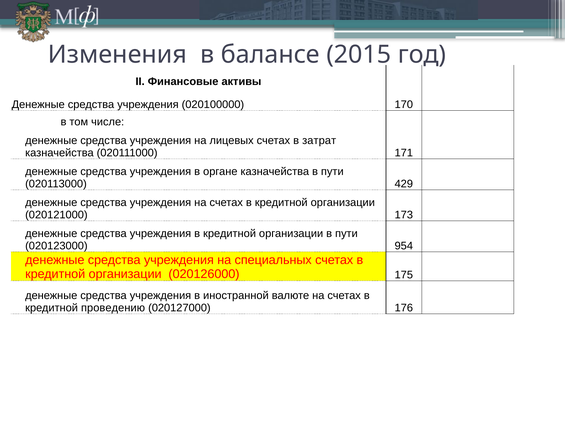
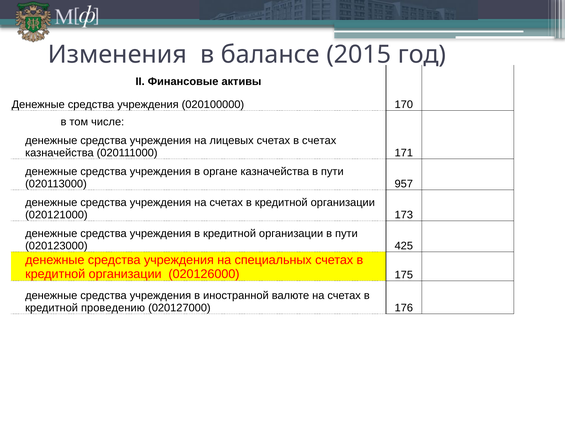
в затрат: затрат -> счетах (319, 141)
429: 429 -> 957 (404, 184)
954: 954 -> 425 (404, 246)
